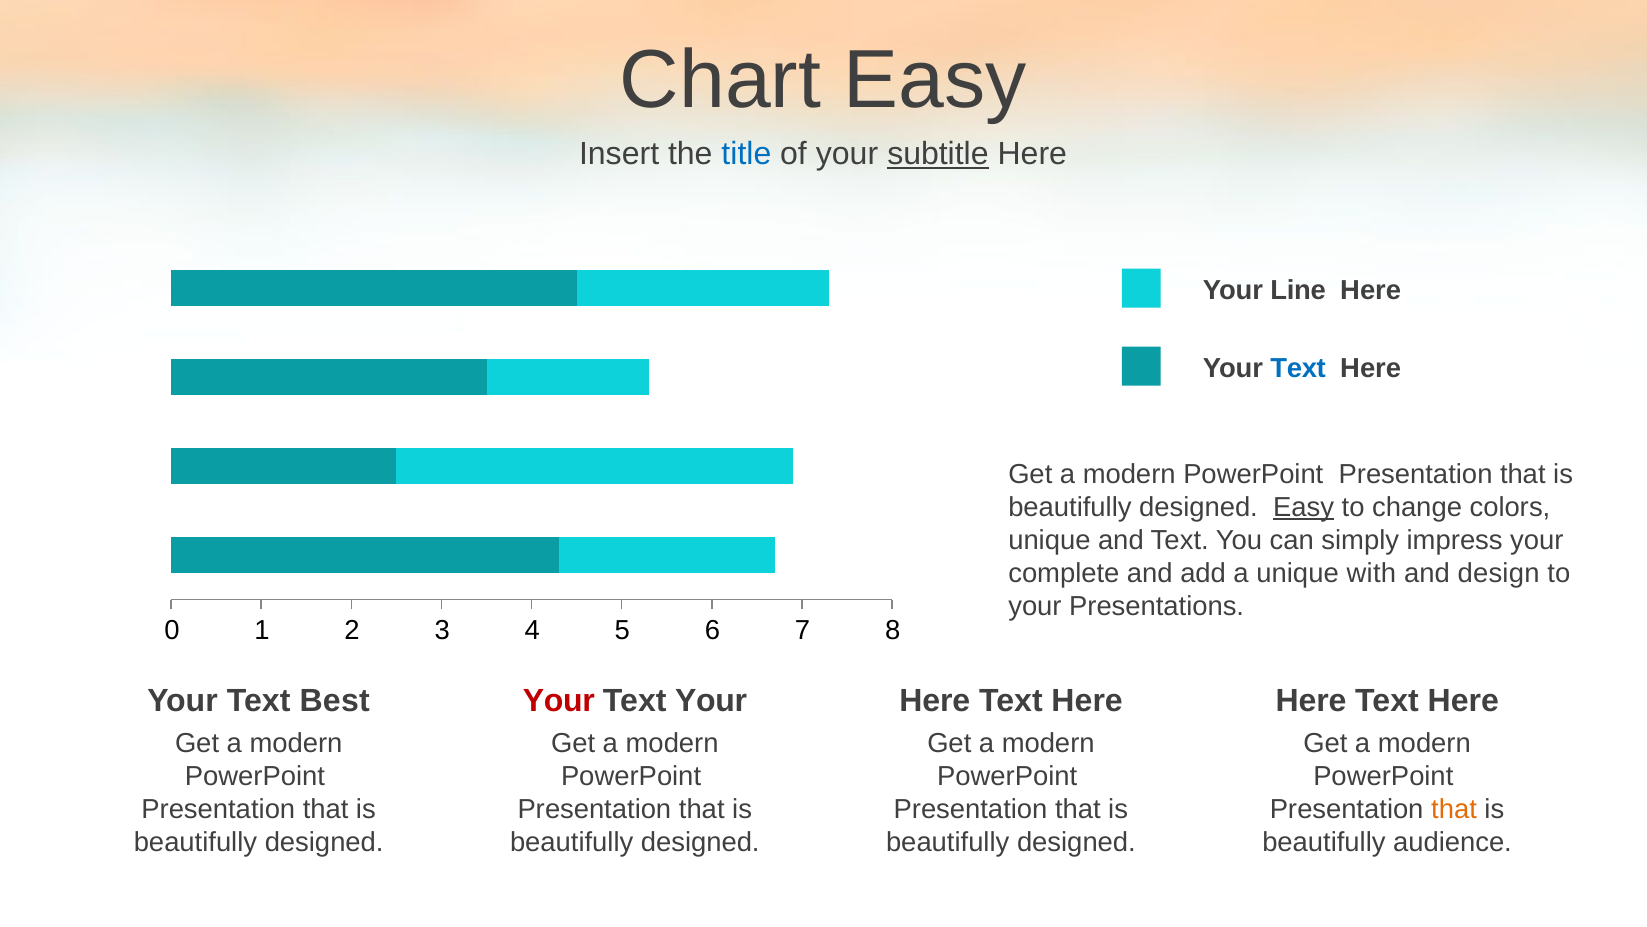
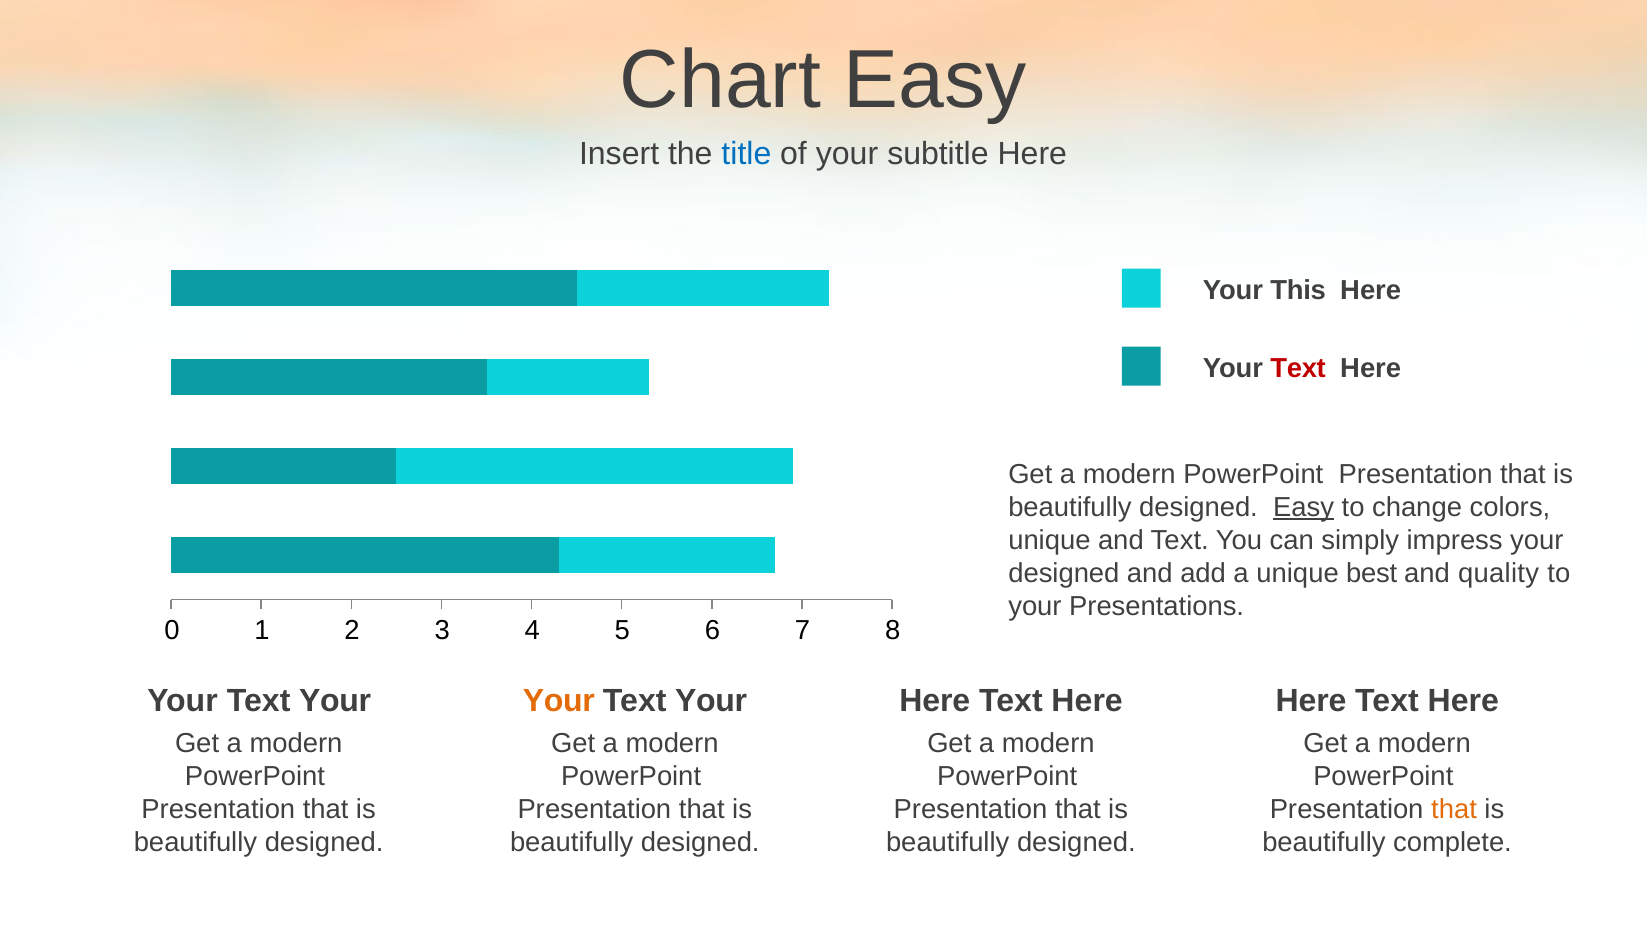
subtitle underline: present -> none (938, 154)
Line: Line -> This (1298, 290)
Text colour: blue -> red (1298, 368)
complete: complete -> designed (1064, 573)
with: with -> best (1372, 573)
design: design -> quality (1499, 573)
Best: Best -> Your (335, 701)
Your colour: red -> orange (559, 701)
audience: audience -> complete (1453, 842)
